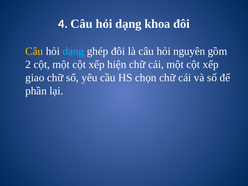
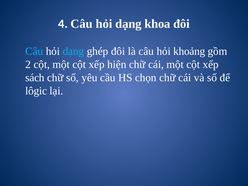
Câu colour: yellow -> light blue (34, 51)
nguyên: nguyên -> khoảng (189, 51)
giao: giao -> sách (35, 78)
phần: phần -> lôgic (36, 91)
